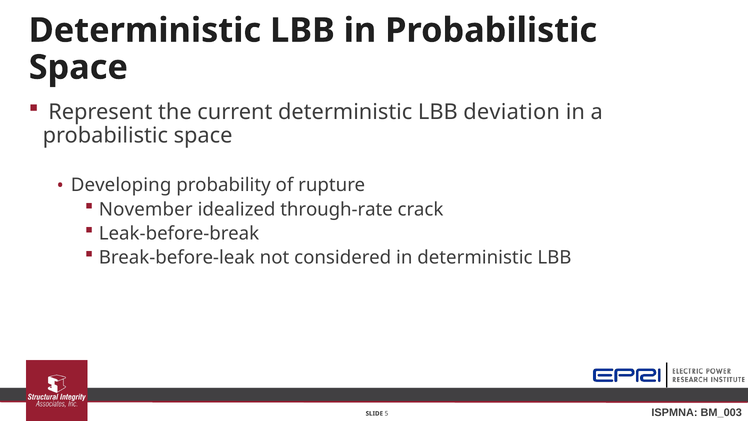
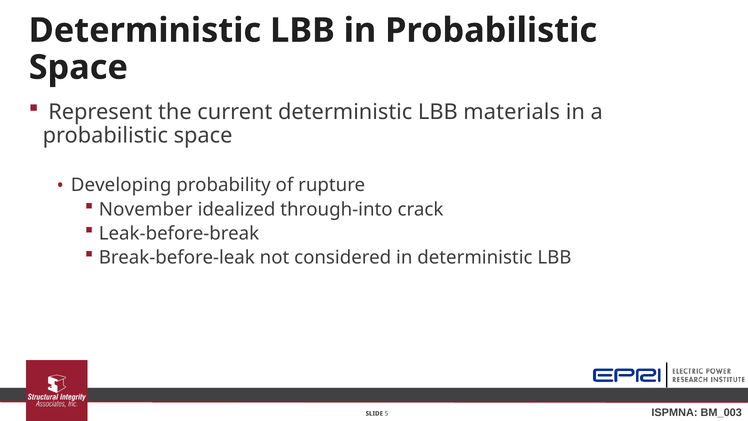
deviation: deviation -> materials (512, 112)
through-rate: through-rate -> through-into (336, 209)
